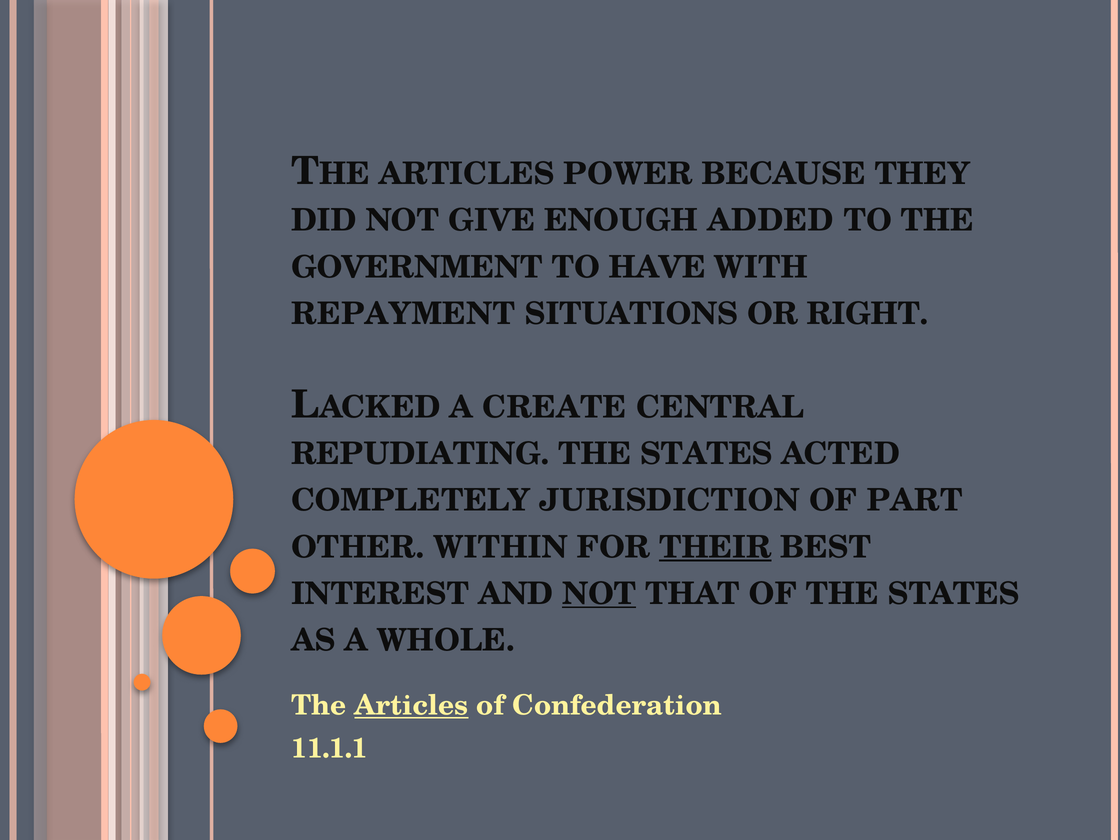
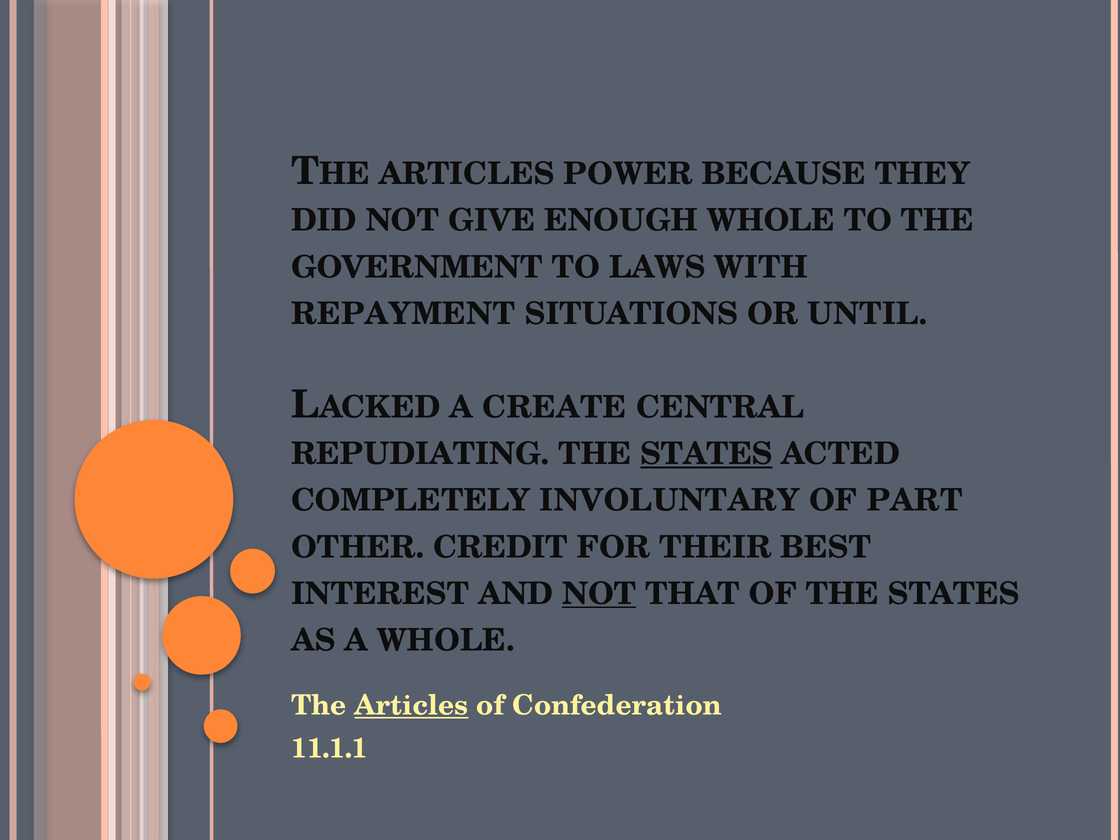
ENOUGH ADDED: ADDED -> WHOLE (771, 221)
HAVE: HAVE -> LAWS (657, 267)
RIGHT: RIGHT -> UNTIL (867, 314)
STATES underline: none -> present (707, 454)
JURISDICTION: JURISDICTION -> INVOLUNTARY (670, 501)
WITHIN: WITHIN -> CREDIT (501, 547)
THEIR underline: present -> none (715, 547)
